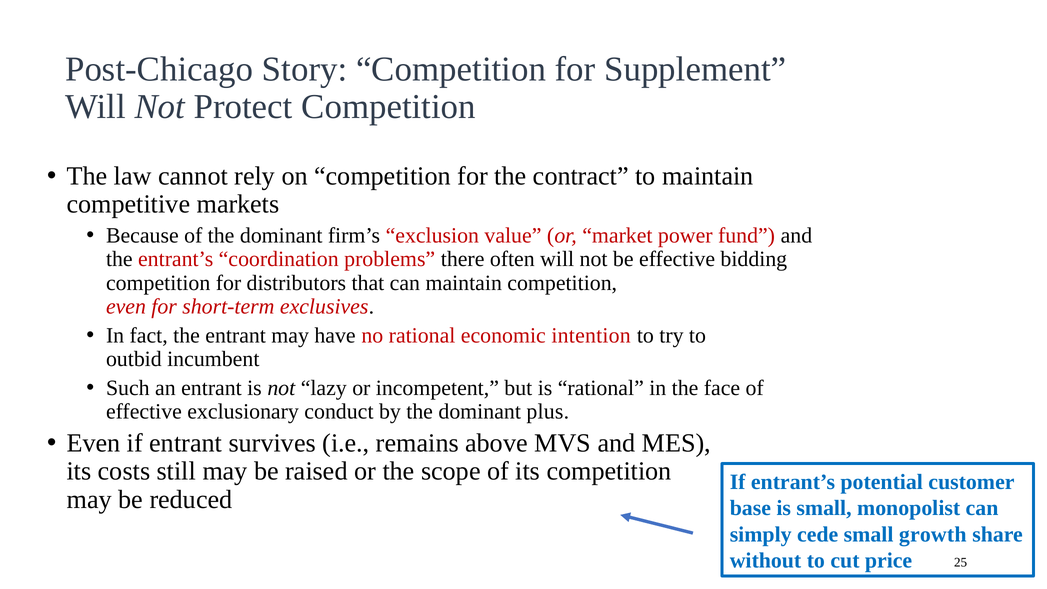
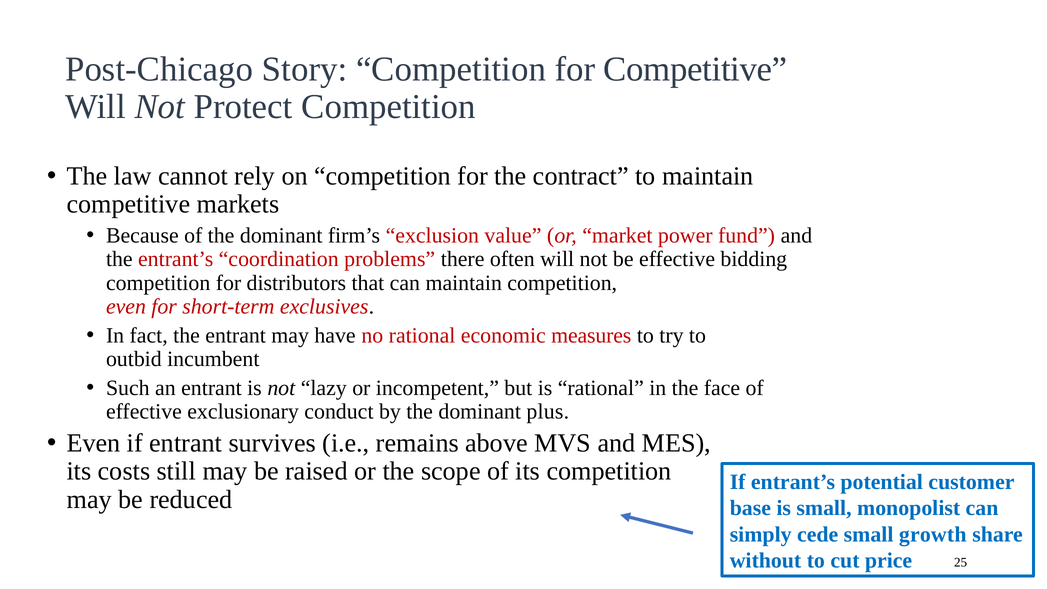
for Supplement: Supplement -> Competitive (695, 69)
intention: intention -> measures (591, 335)
